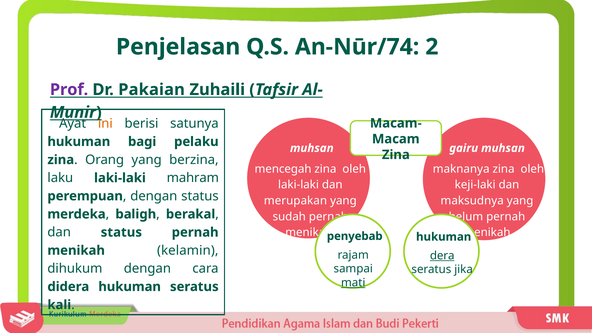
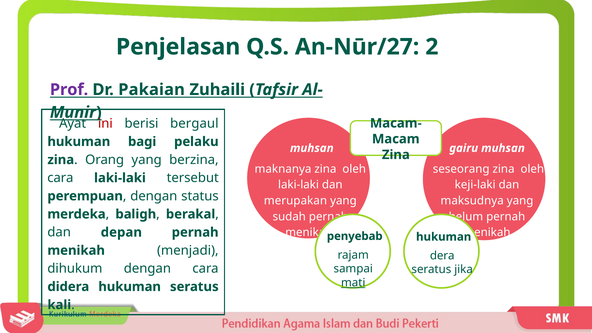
An-Nūr/74: An-Nūr/74 -> An-Nūr/27 (357, 47)
ini colour: orange -> red (105, 124)
satunya: satunya -> bergaul (194, 124)
mencegah: mencegah -> maknanya (283, 169)
maknanya: maknanya -> seseorang (461, 169)
laku: laku -> cara (60, 178)
mahram: mahram -> tersebut (193, 178)
dan status: status -> depan (121, 232)
kelamin: kelamin -> menjadi (188, 250)
dera underline: present -> none (442, 256)
